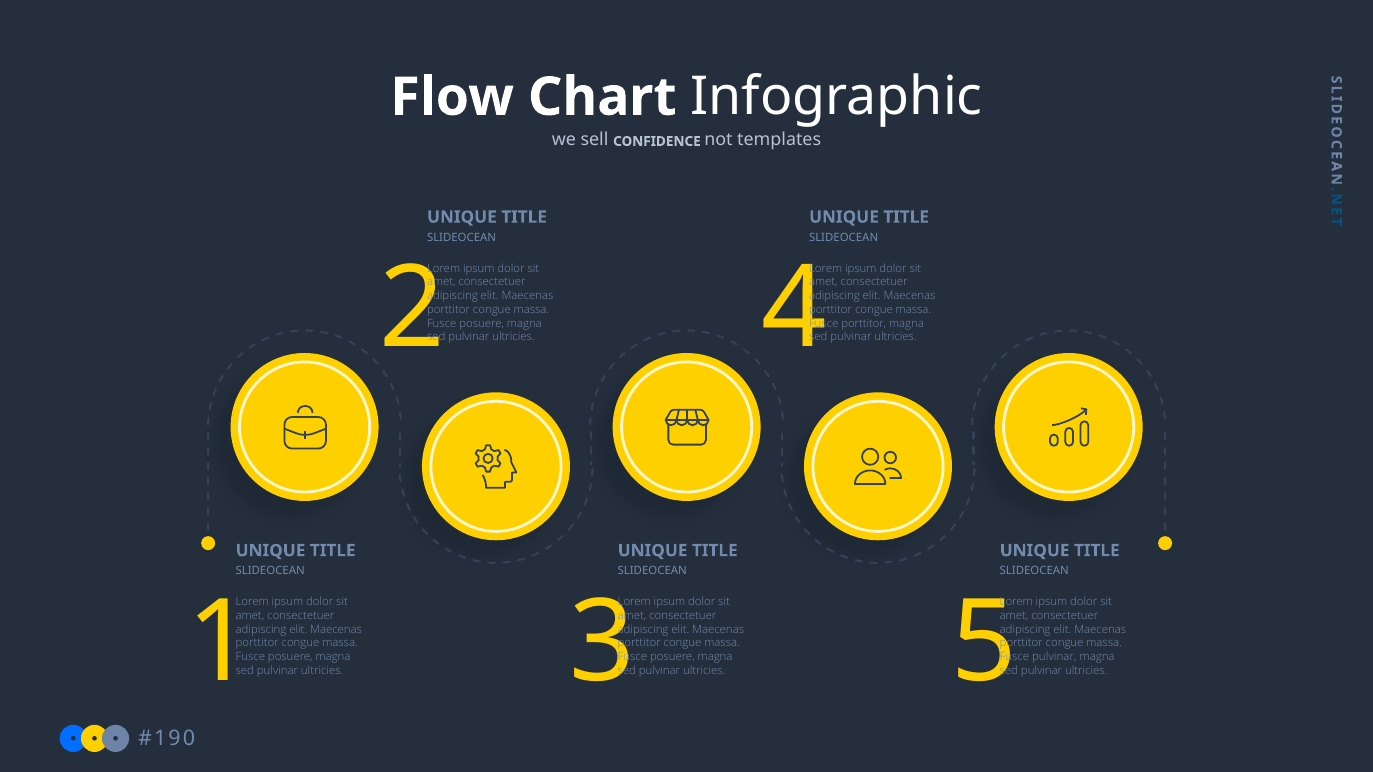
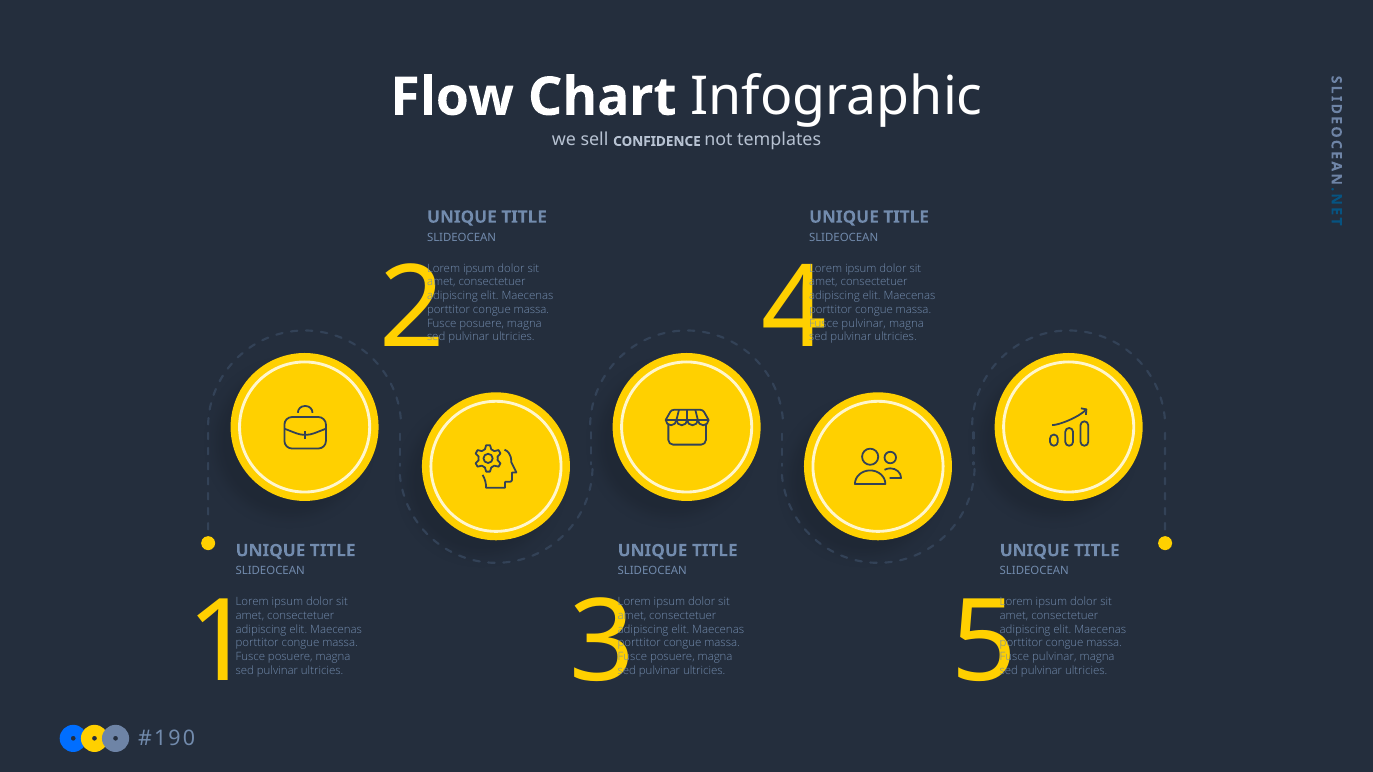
porttitor: porttitor -> pulvinar (864, 323)
